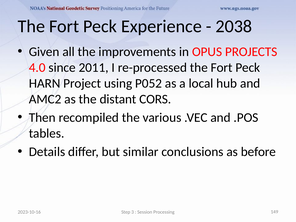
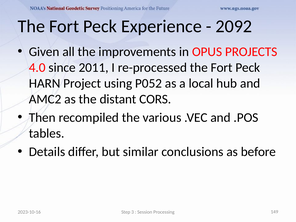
2038: 2038 -> 2092 (234, 26)
